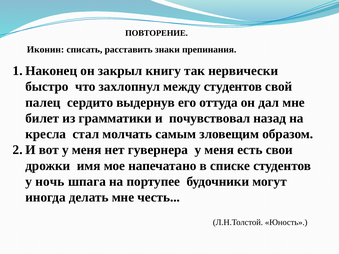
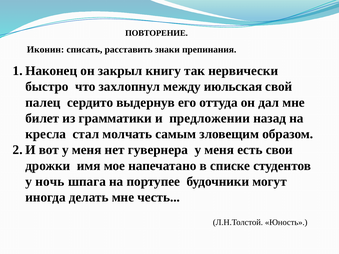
между студентов: студентов -> июльская (233, 87)
почувствовал: почувствовал -> предложении (210, 118)
